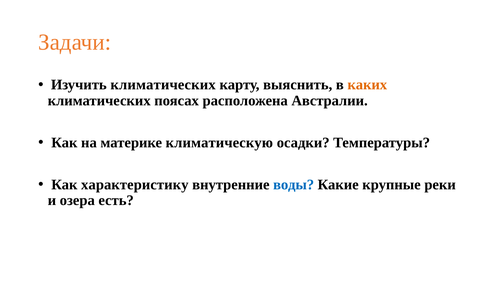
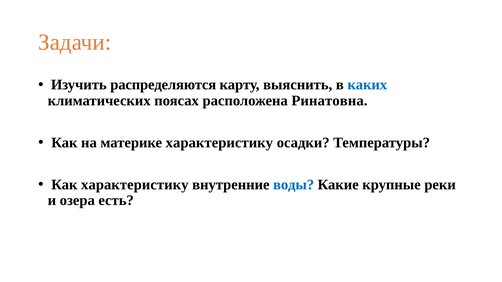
Изучить климатических: климатических -> распределяются (163, 85)
каких colour: orange -> blue (367, 85)
Австралии: Австралии -> Ринатовна (329, 101)
материке климатическую: климатическую -> характеристику (219, 143)
